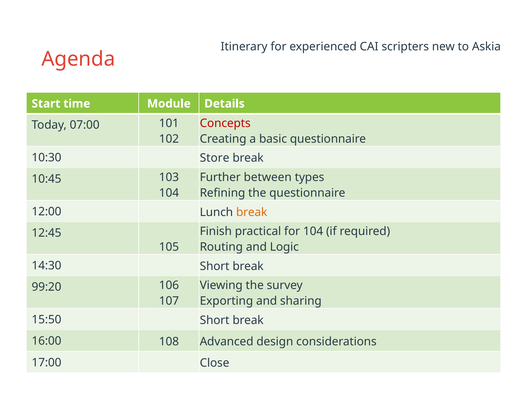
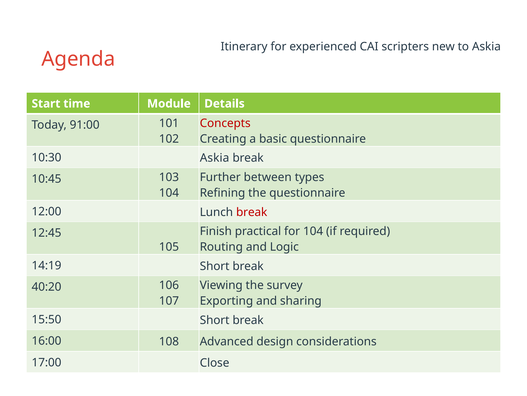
07:00: 07:00 -> 91:00 (85, 125)
10:30 Store: Store -> Askia (215, 158)
break colour: orange -> red (252, 212)
14:30: 14:30 -> 14:19 (47, 265)
99:20: 99:20 -> 40:20 (47, 287)
